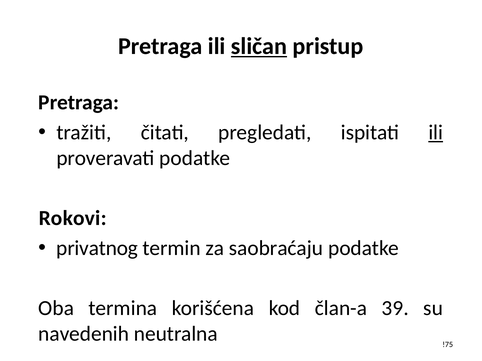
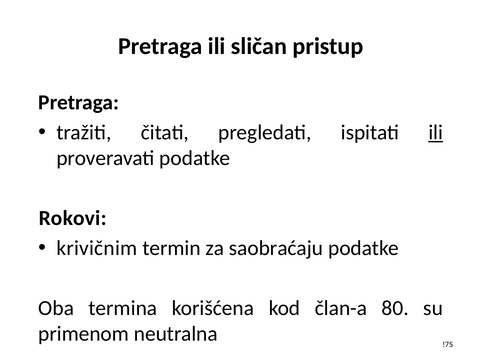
sličan underline: present -> none (259, 46)
privatnog: privatnog -> krivičnim (97, 248)
39: 39 -> 80 (395, 308)
navedenih: navedenih -> primenom (84, 334)
